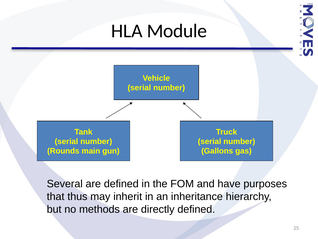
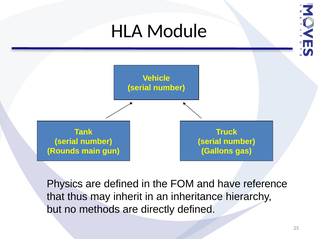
Several: Several -> Physics (65, 184)
purposes: purposes -> reference (265, 184)
